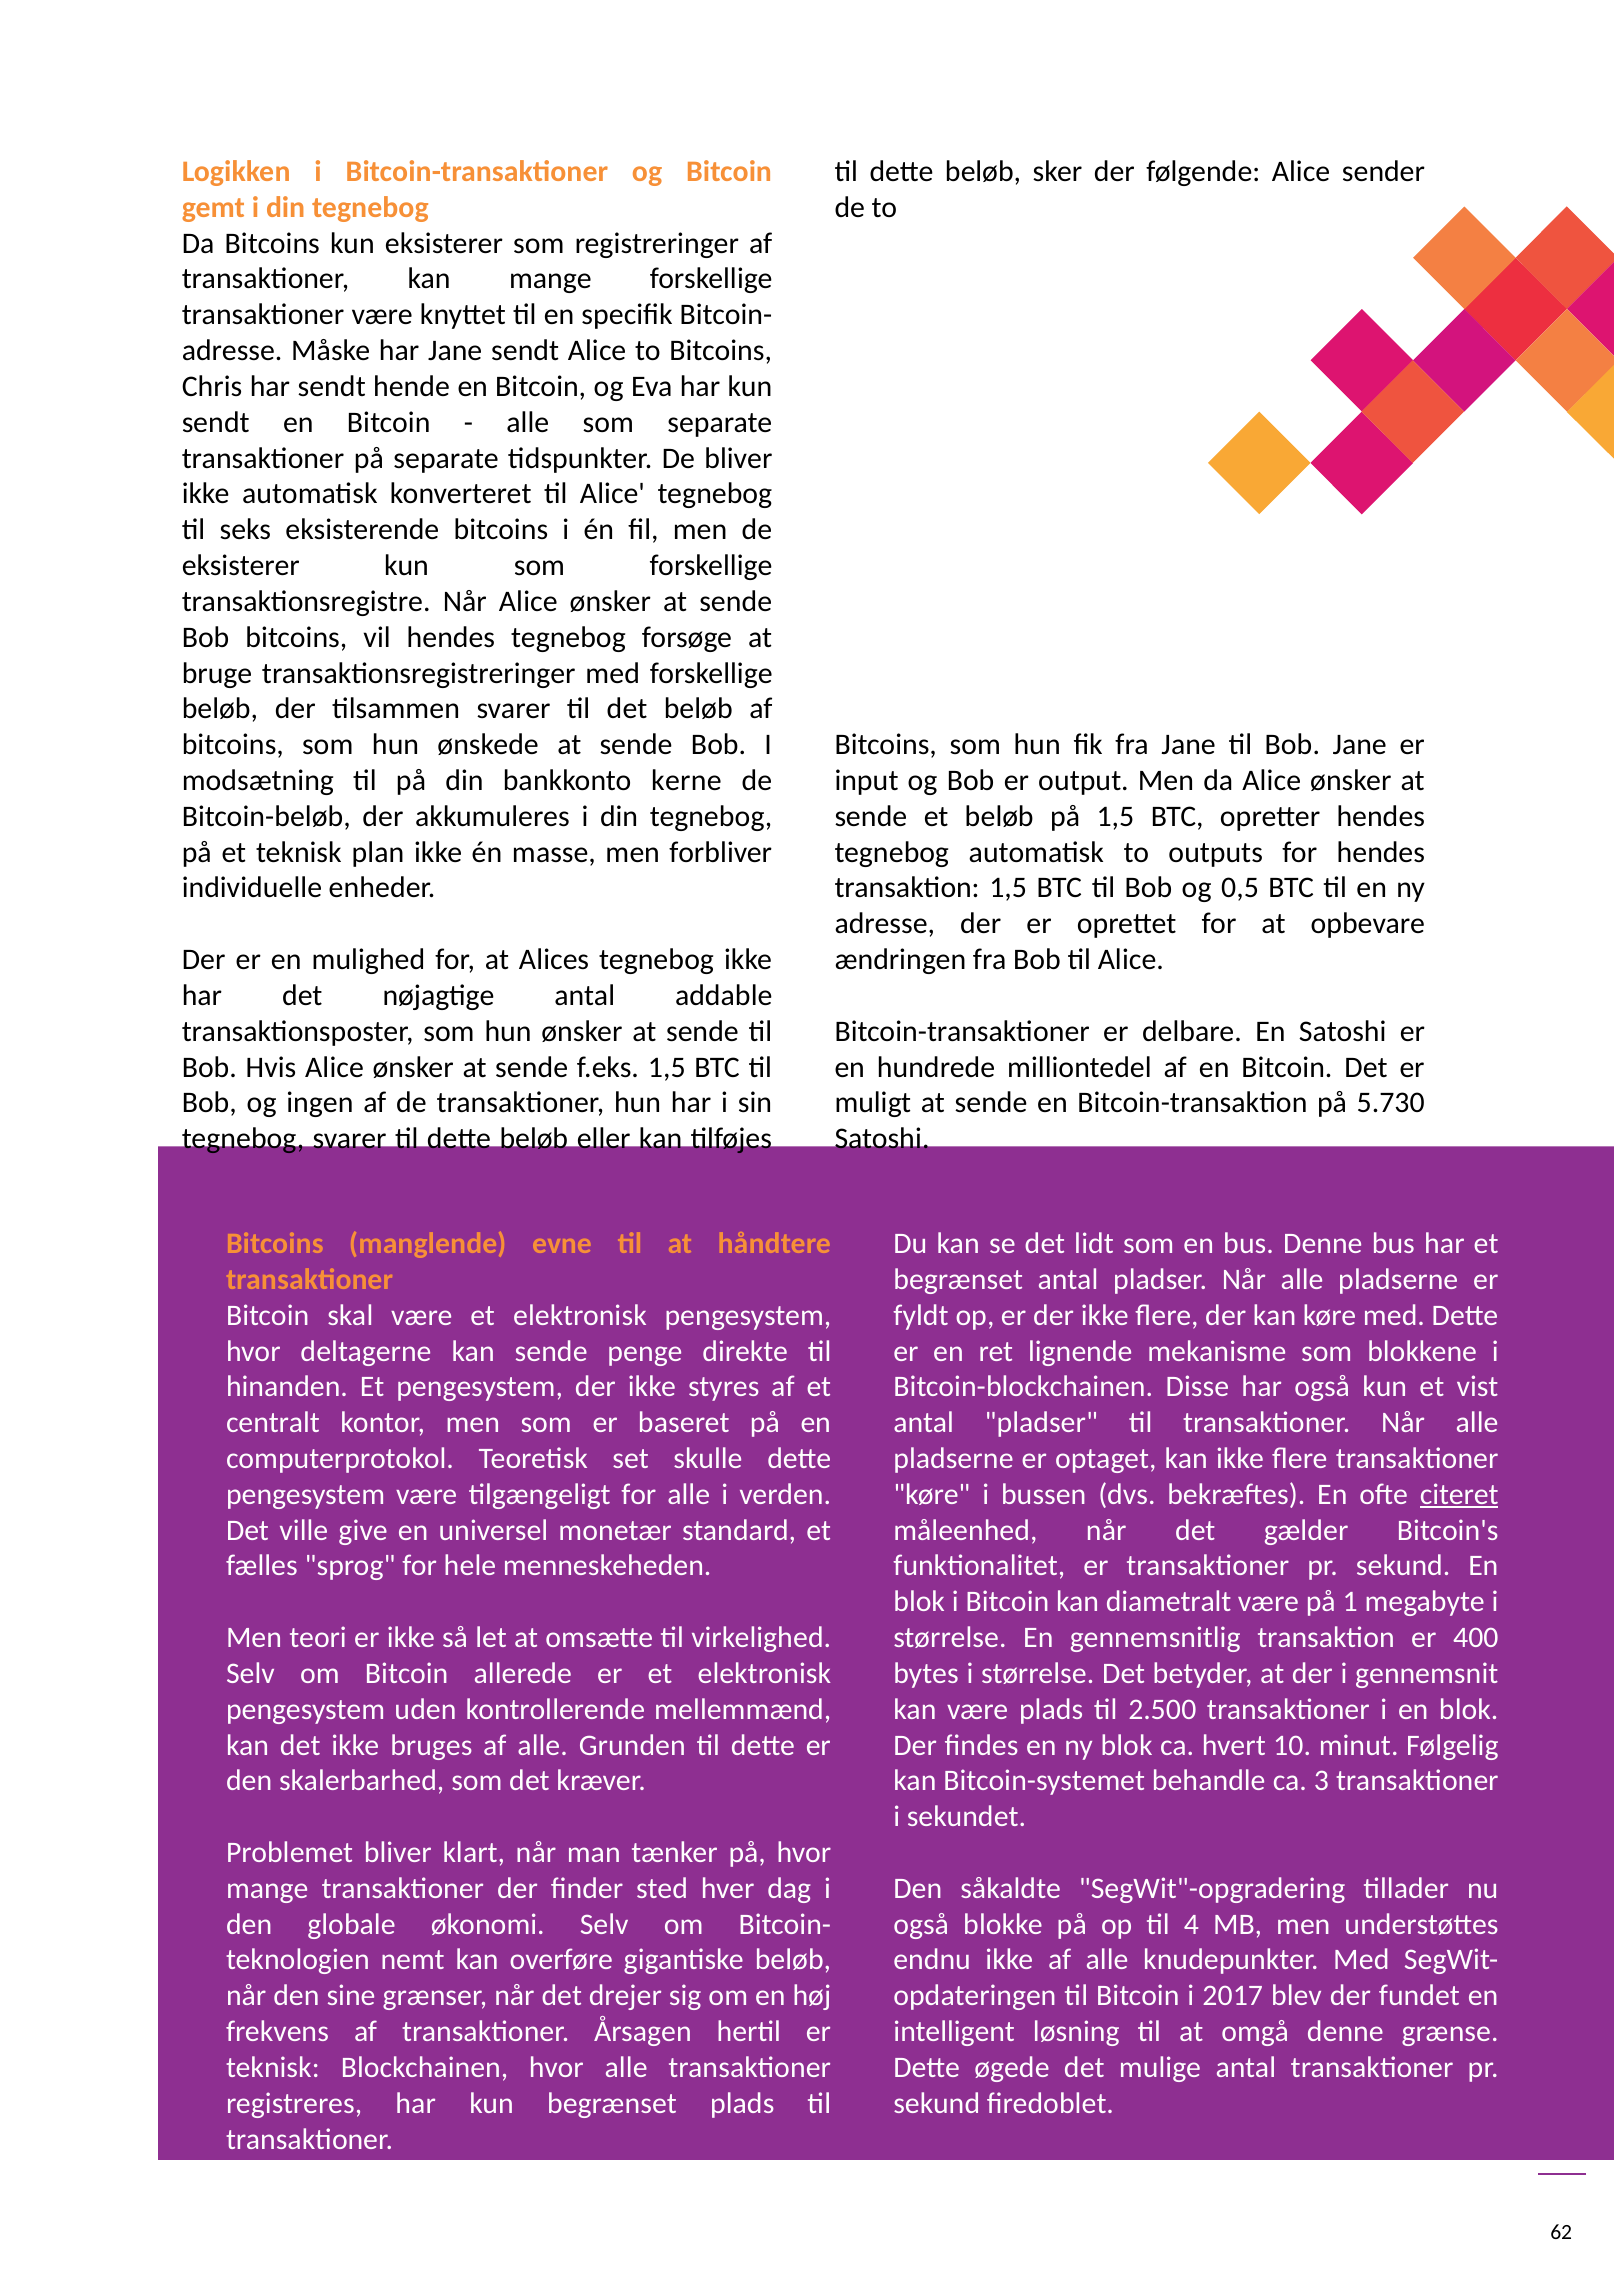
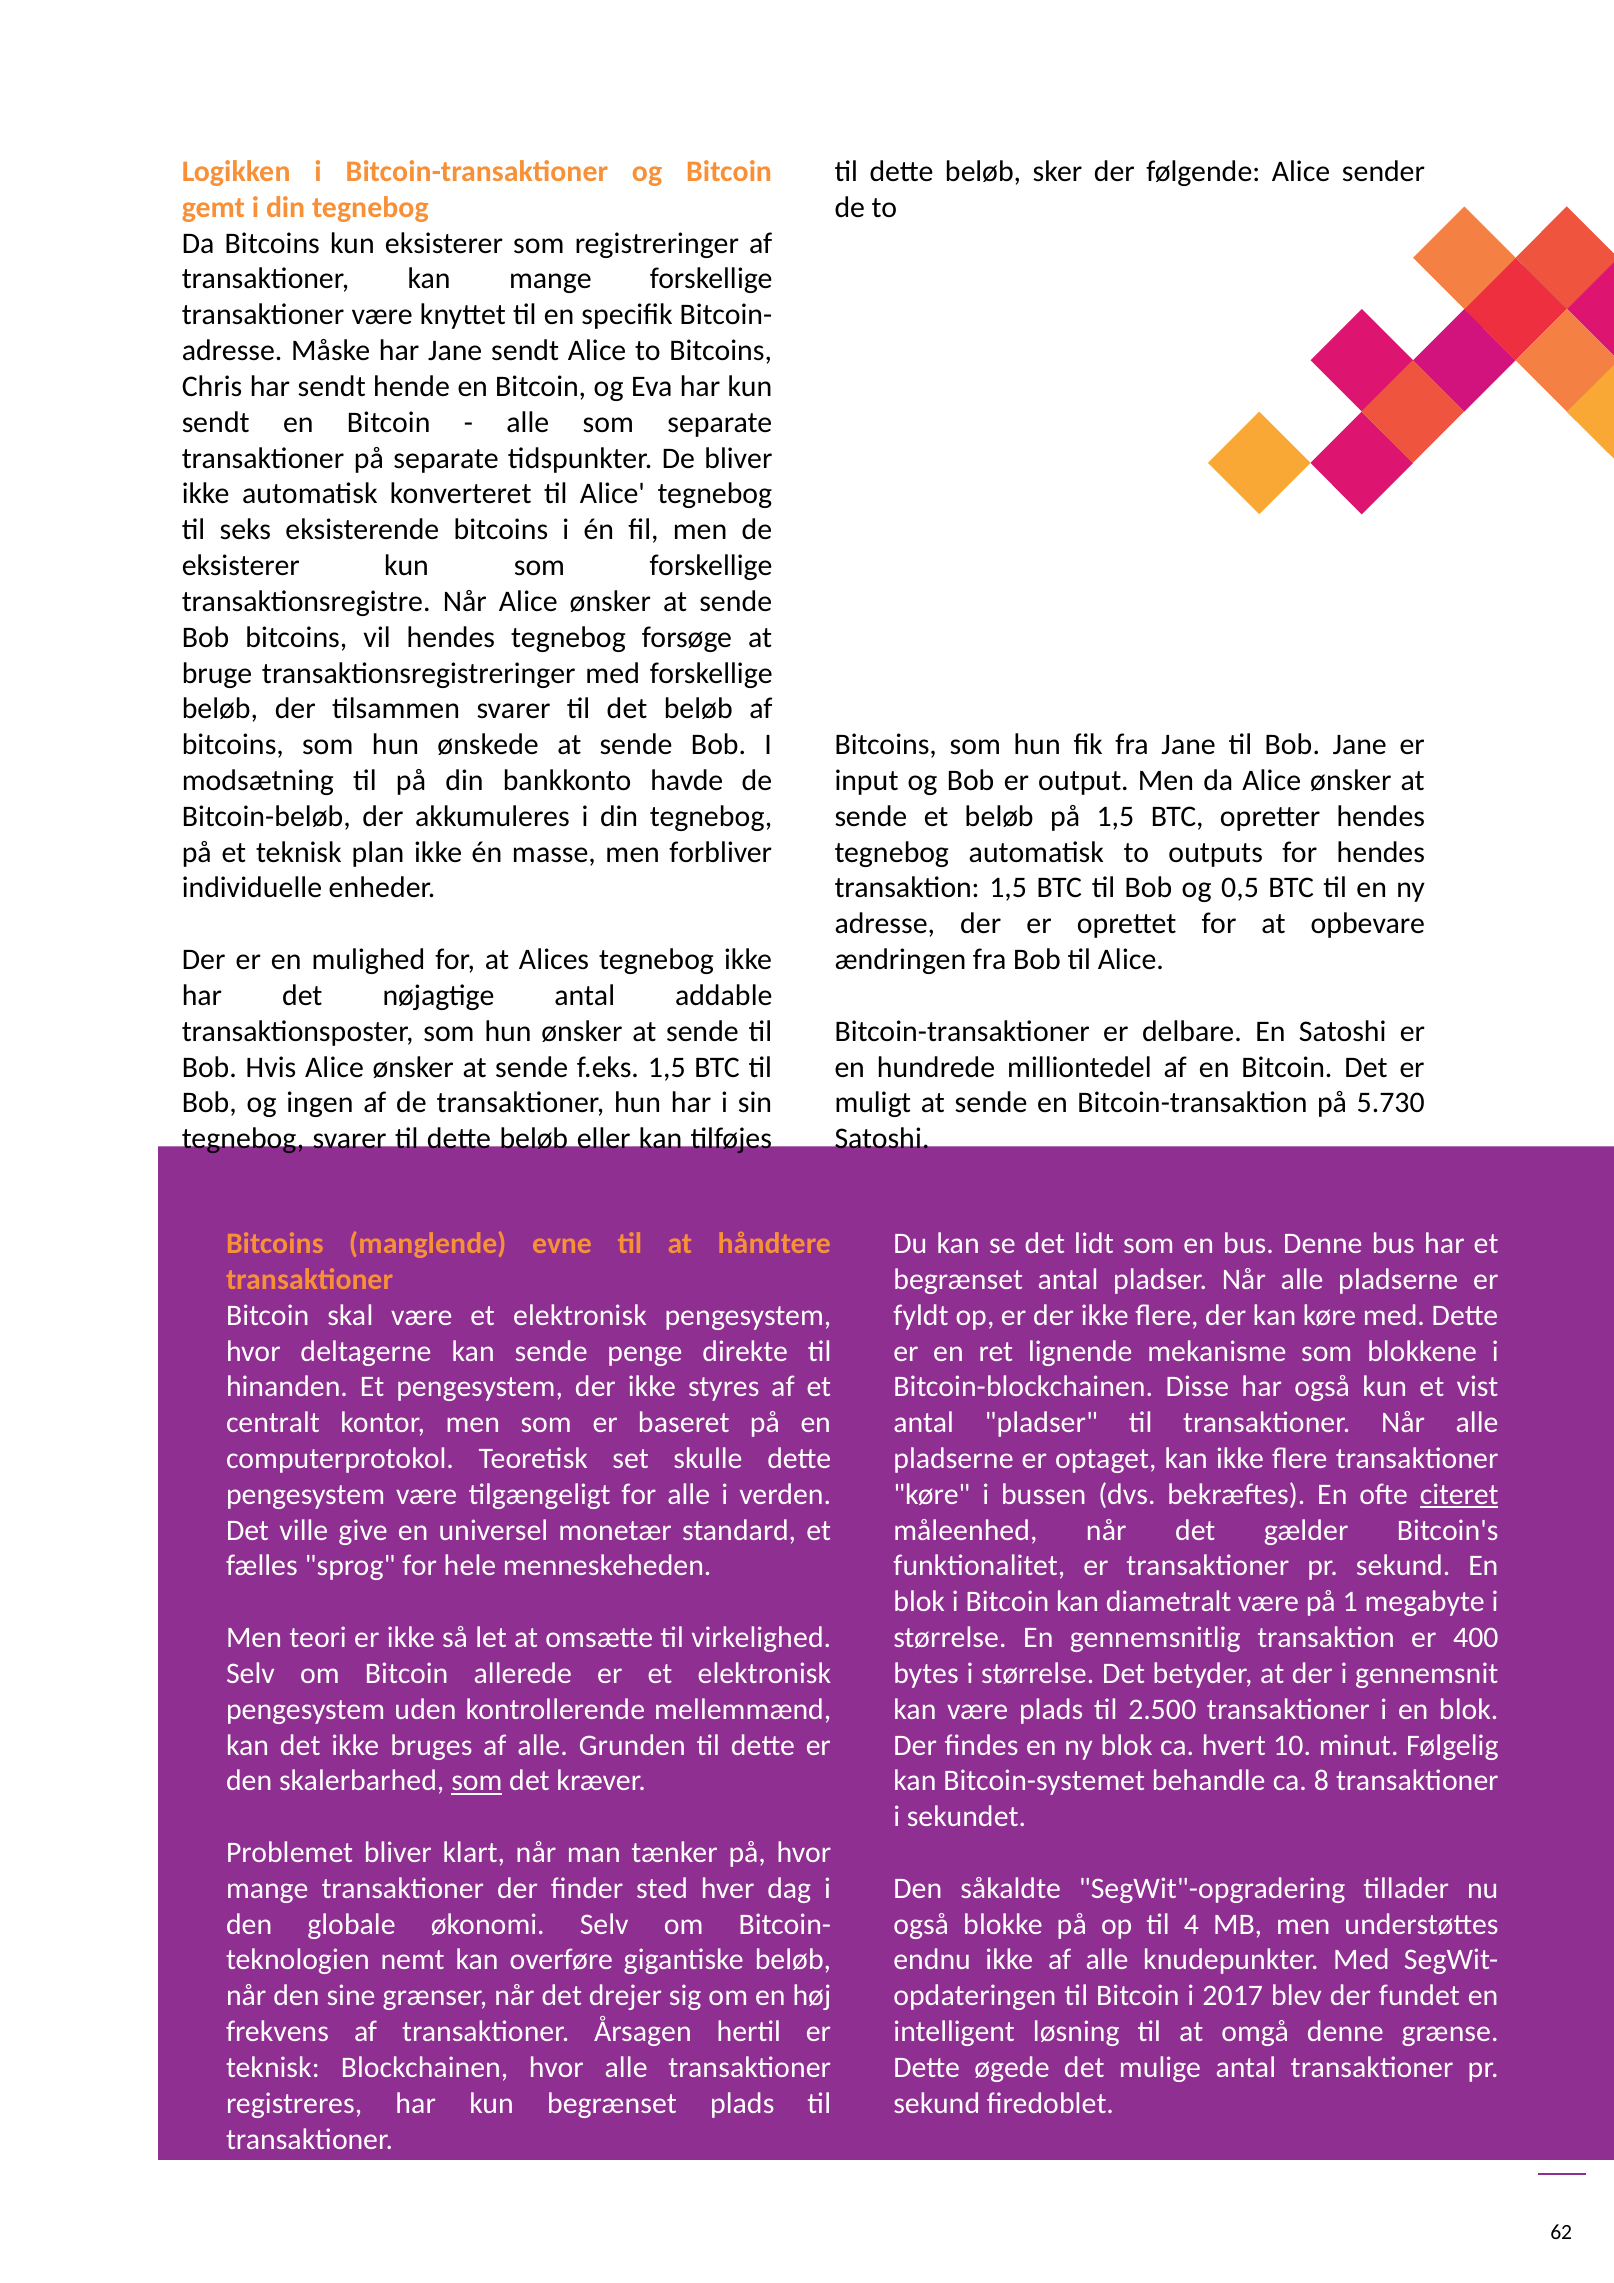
kerne: kerne -> havde (687, 781)
som underline: none -> present (477, 1781)
3: 3 -> 8 (1321, 1781)
